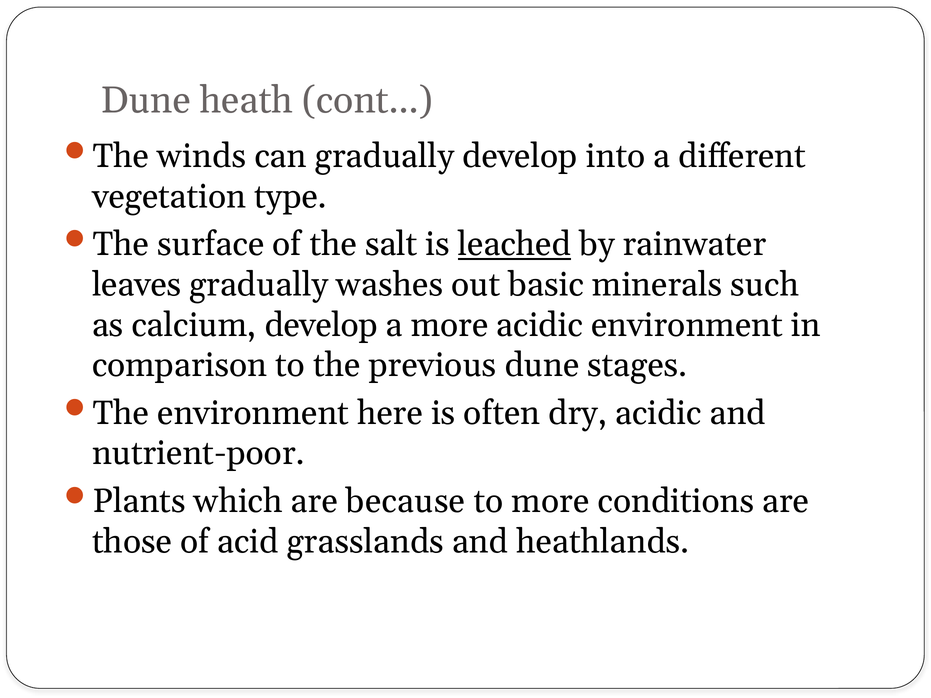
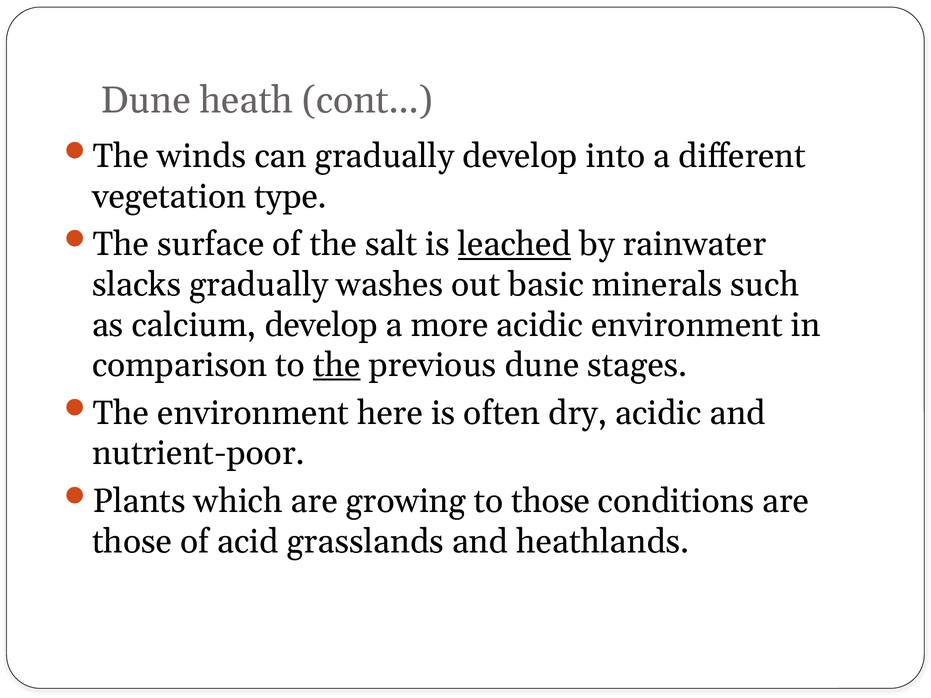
leaves: leaves -> slacks (137, 285)
the underline: none -> present (337, 365)
because: because -> growing (406, 501)
to more: more -> those (551, 501)
